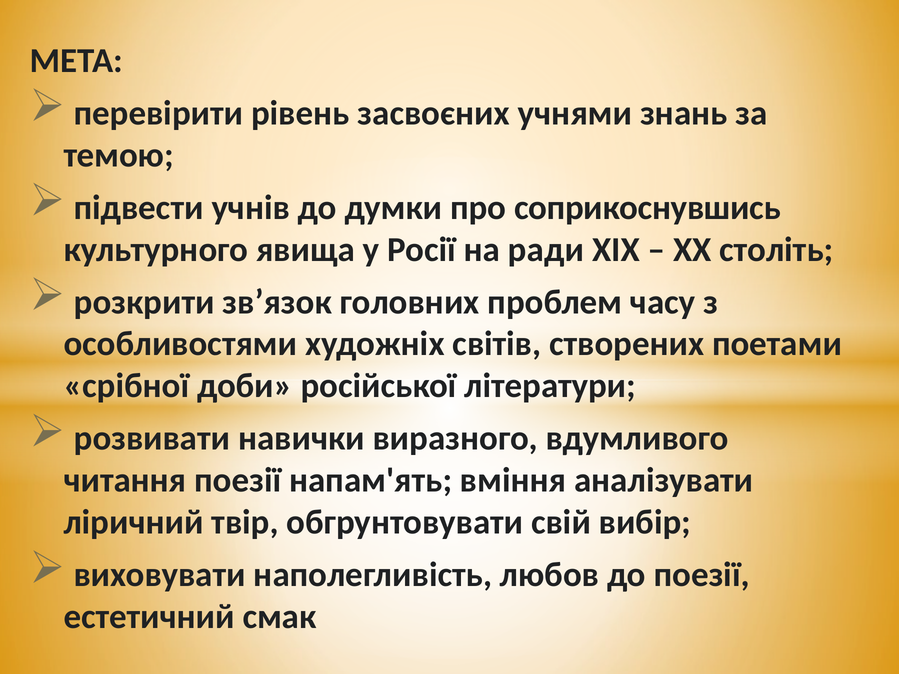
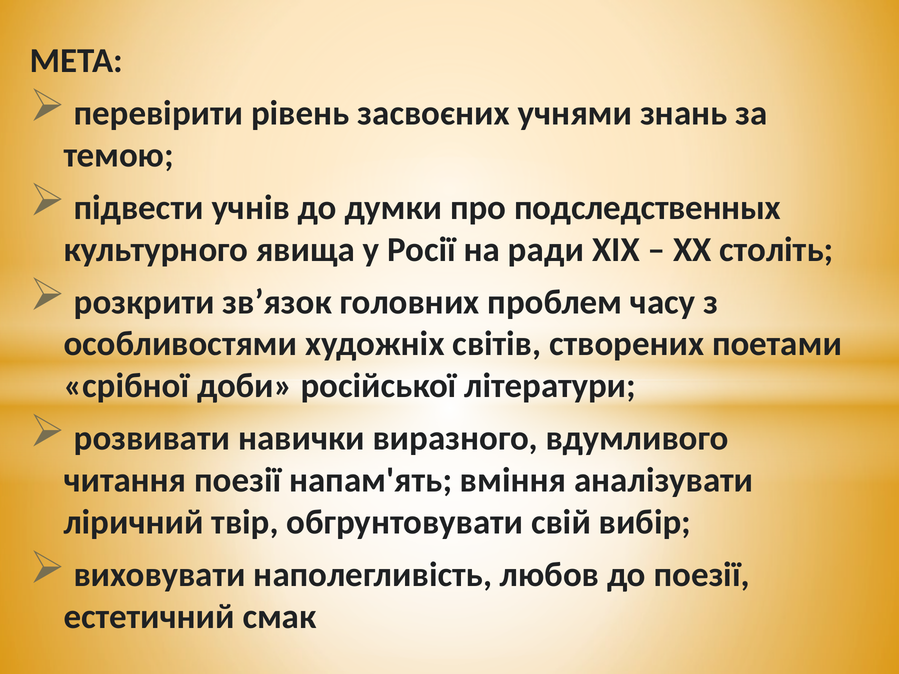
соприкоснувшись: соприкоснувшись -> подследственных (647, 208)
